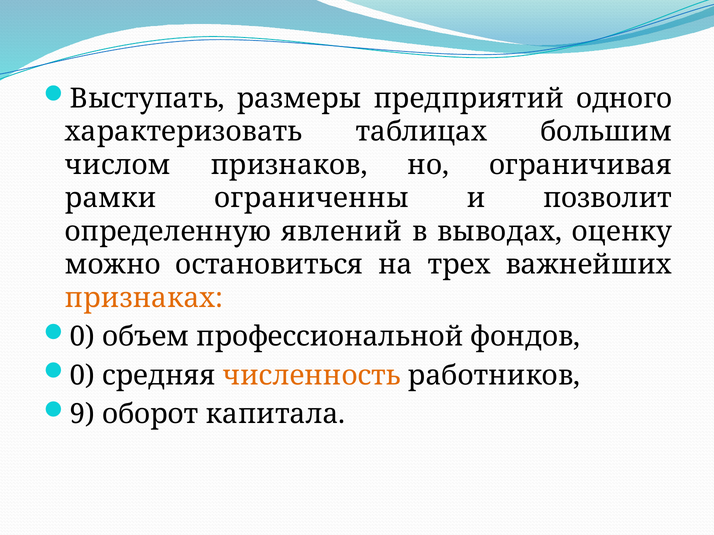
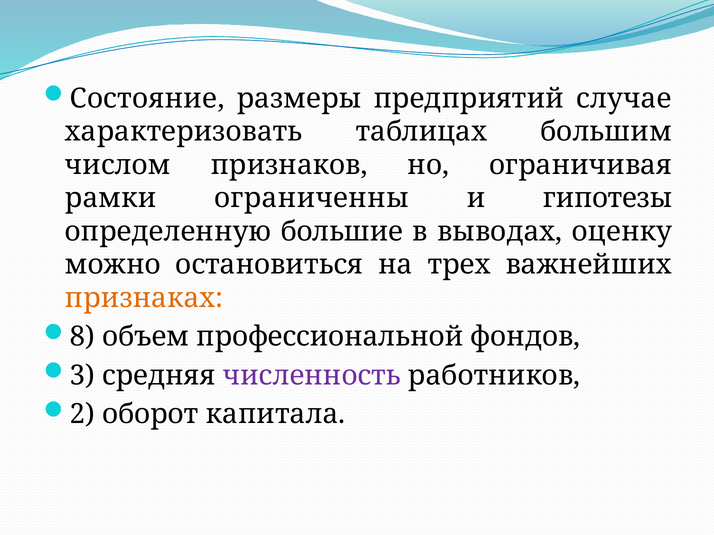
Выступать: Выступать -> Состояние (147, 99)
одного: одного -> случае (624, 99)
позволит: позволит -> гипотезы (608, 198)
явлений: явлений -> большие (342, 232)
0: 0 -> 8 (82, 337)
0: 0 -> 3 (82, 376)
численность colour: orange -> purple (312, 376)
9: 9 -> 2 (82, 415)
